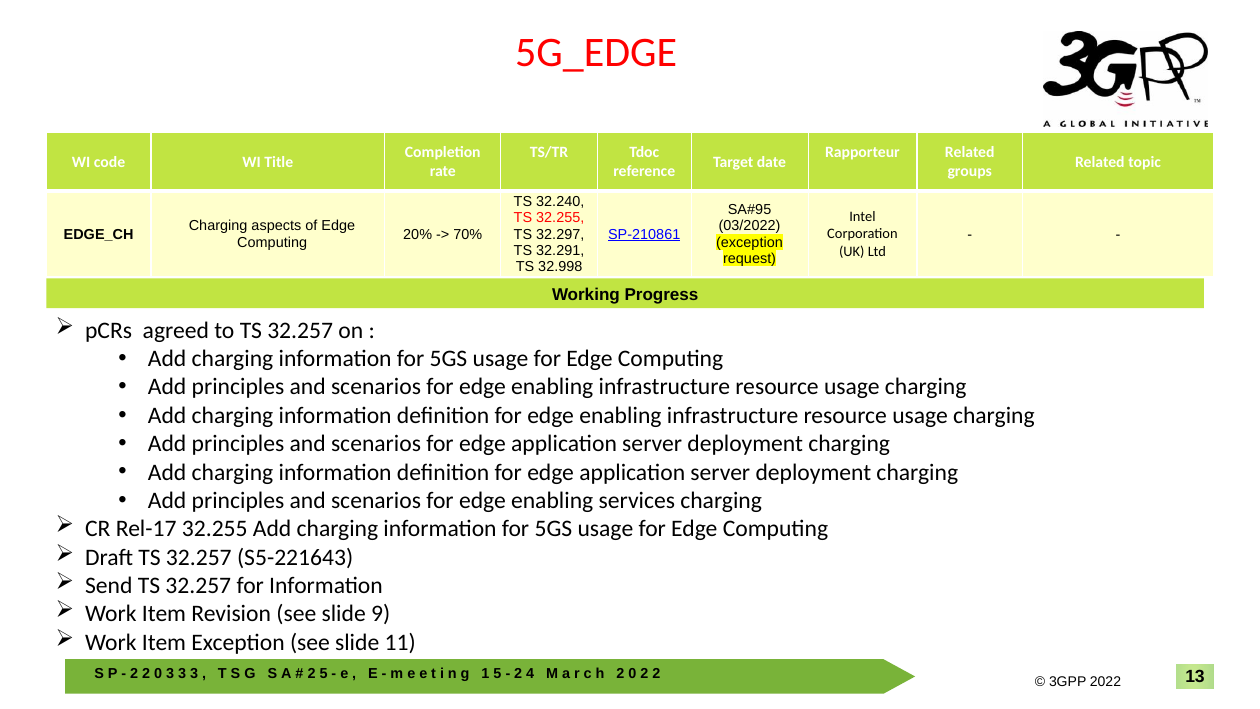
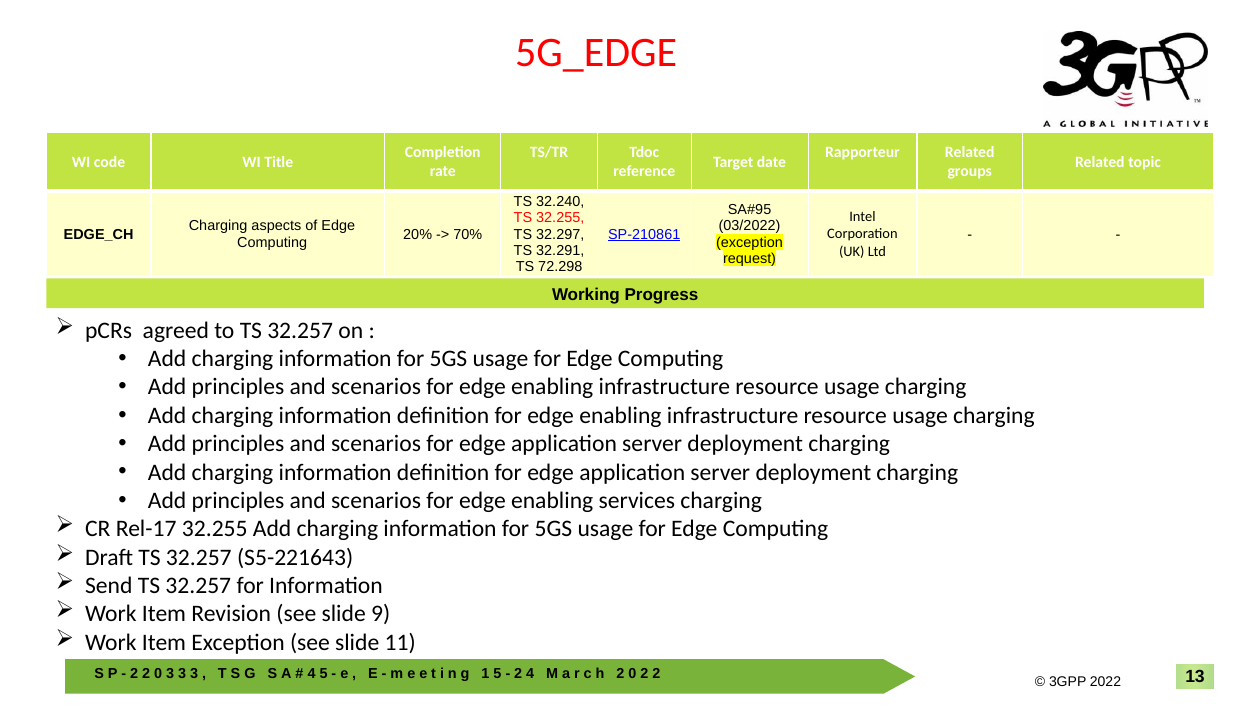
32.998: 32.998 -> 72.298 (560, 266)
2: 2 -> 4 (312, 673)
